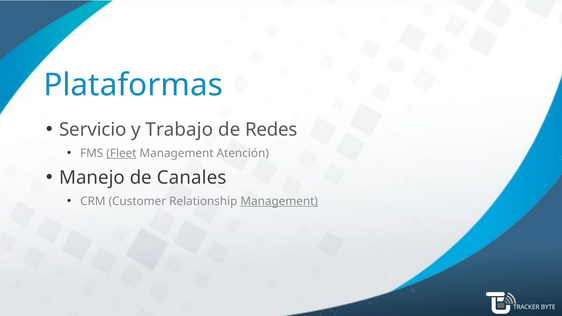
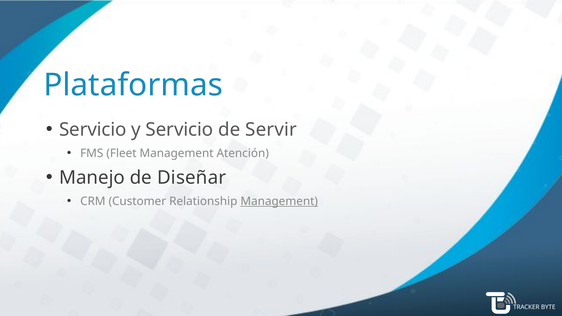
y Trabajo: Trabajo -> Servicio (179, 130)
Redes: Redes -> Servir (271, 130)
Fleet underline: present -> none (121, 153)
Canales: Canales -> Diseñar (192, 178)
